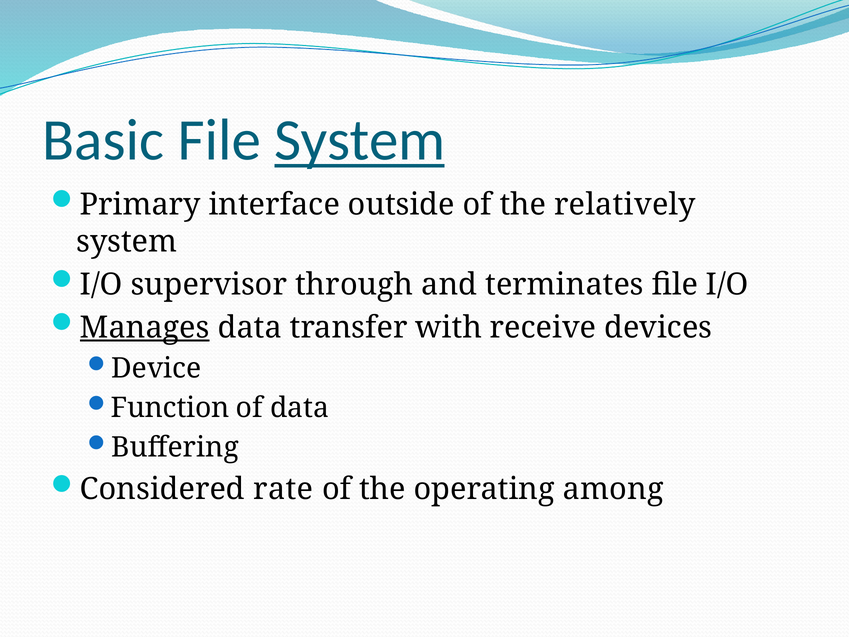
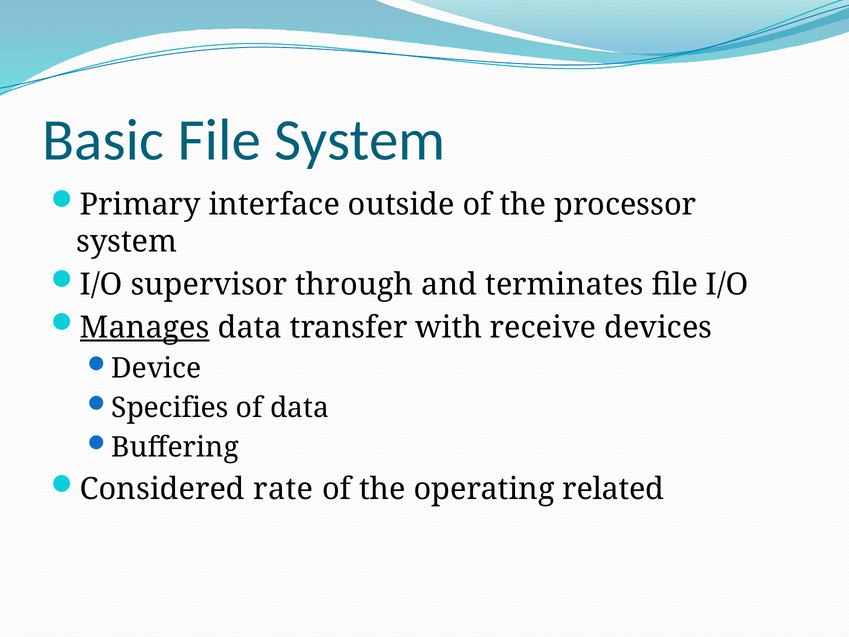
System underline: present -> none (360, 140)
relatively: relatively -> processor (625, 204)
Function: Function -> Specifies (170, 408)
among: among -> related (613, 489)
